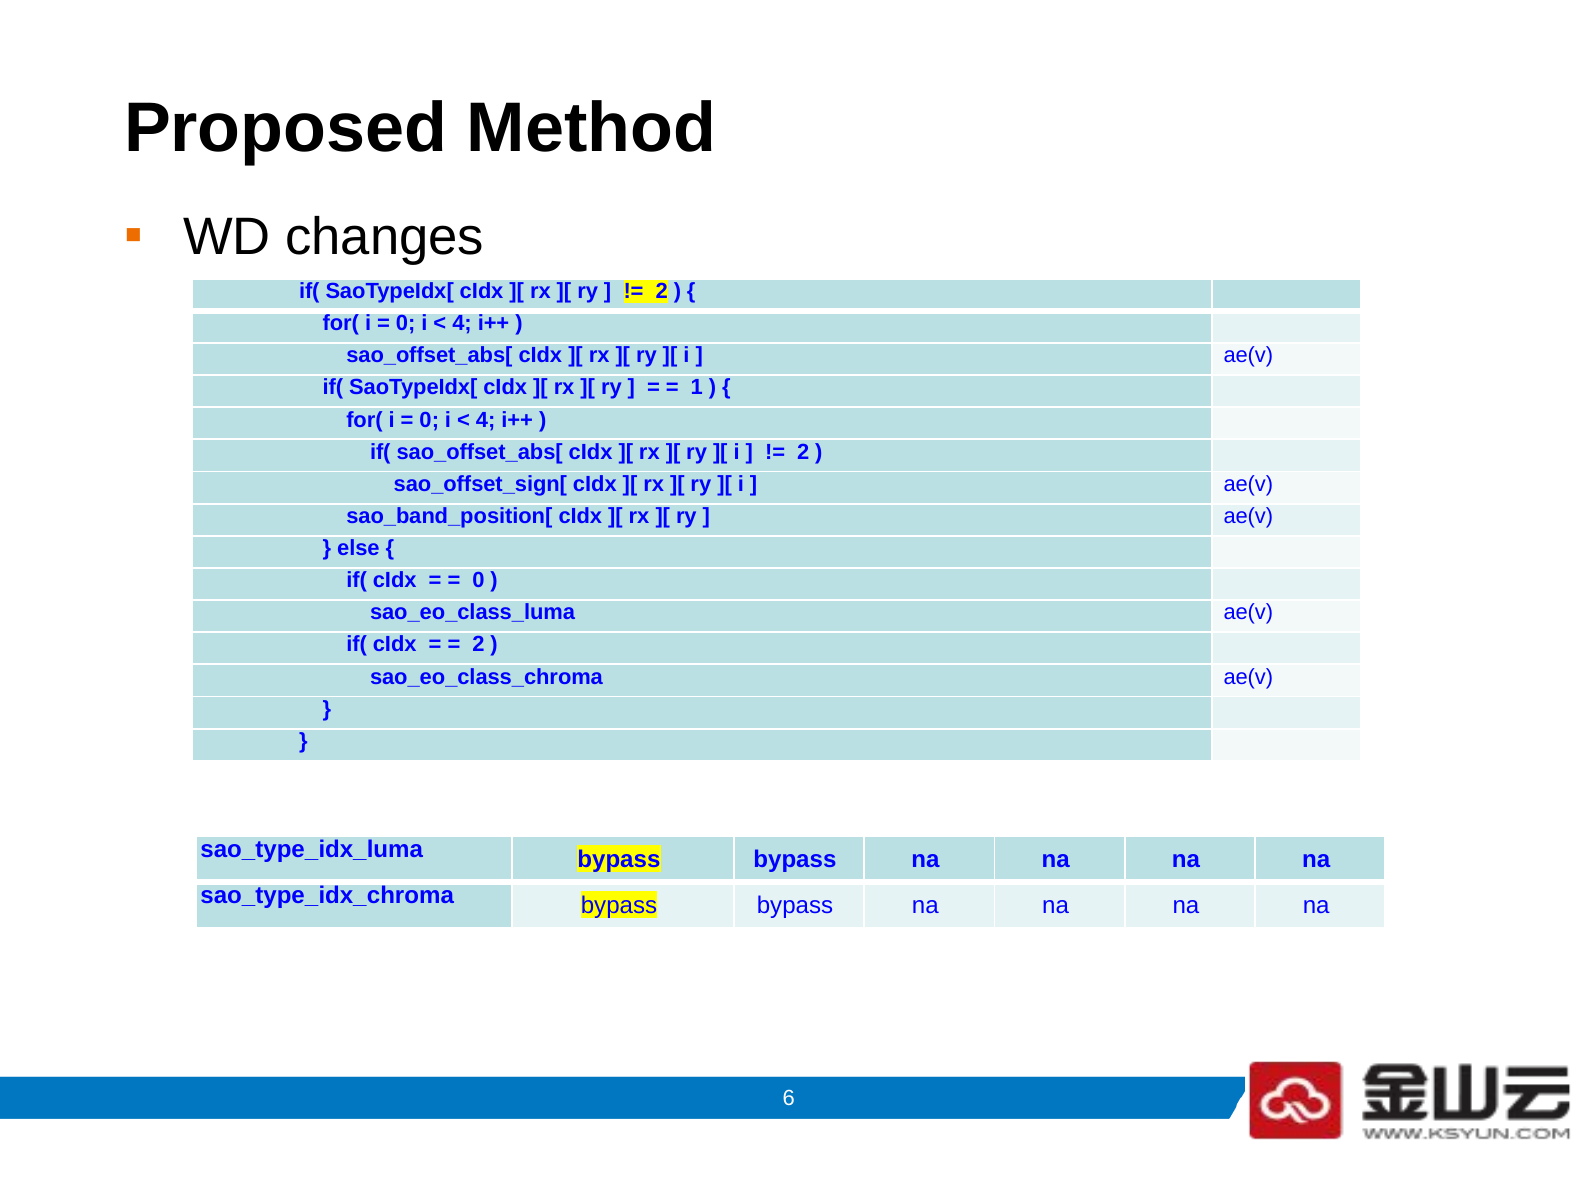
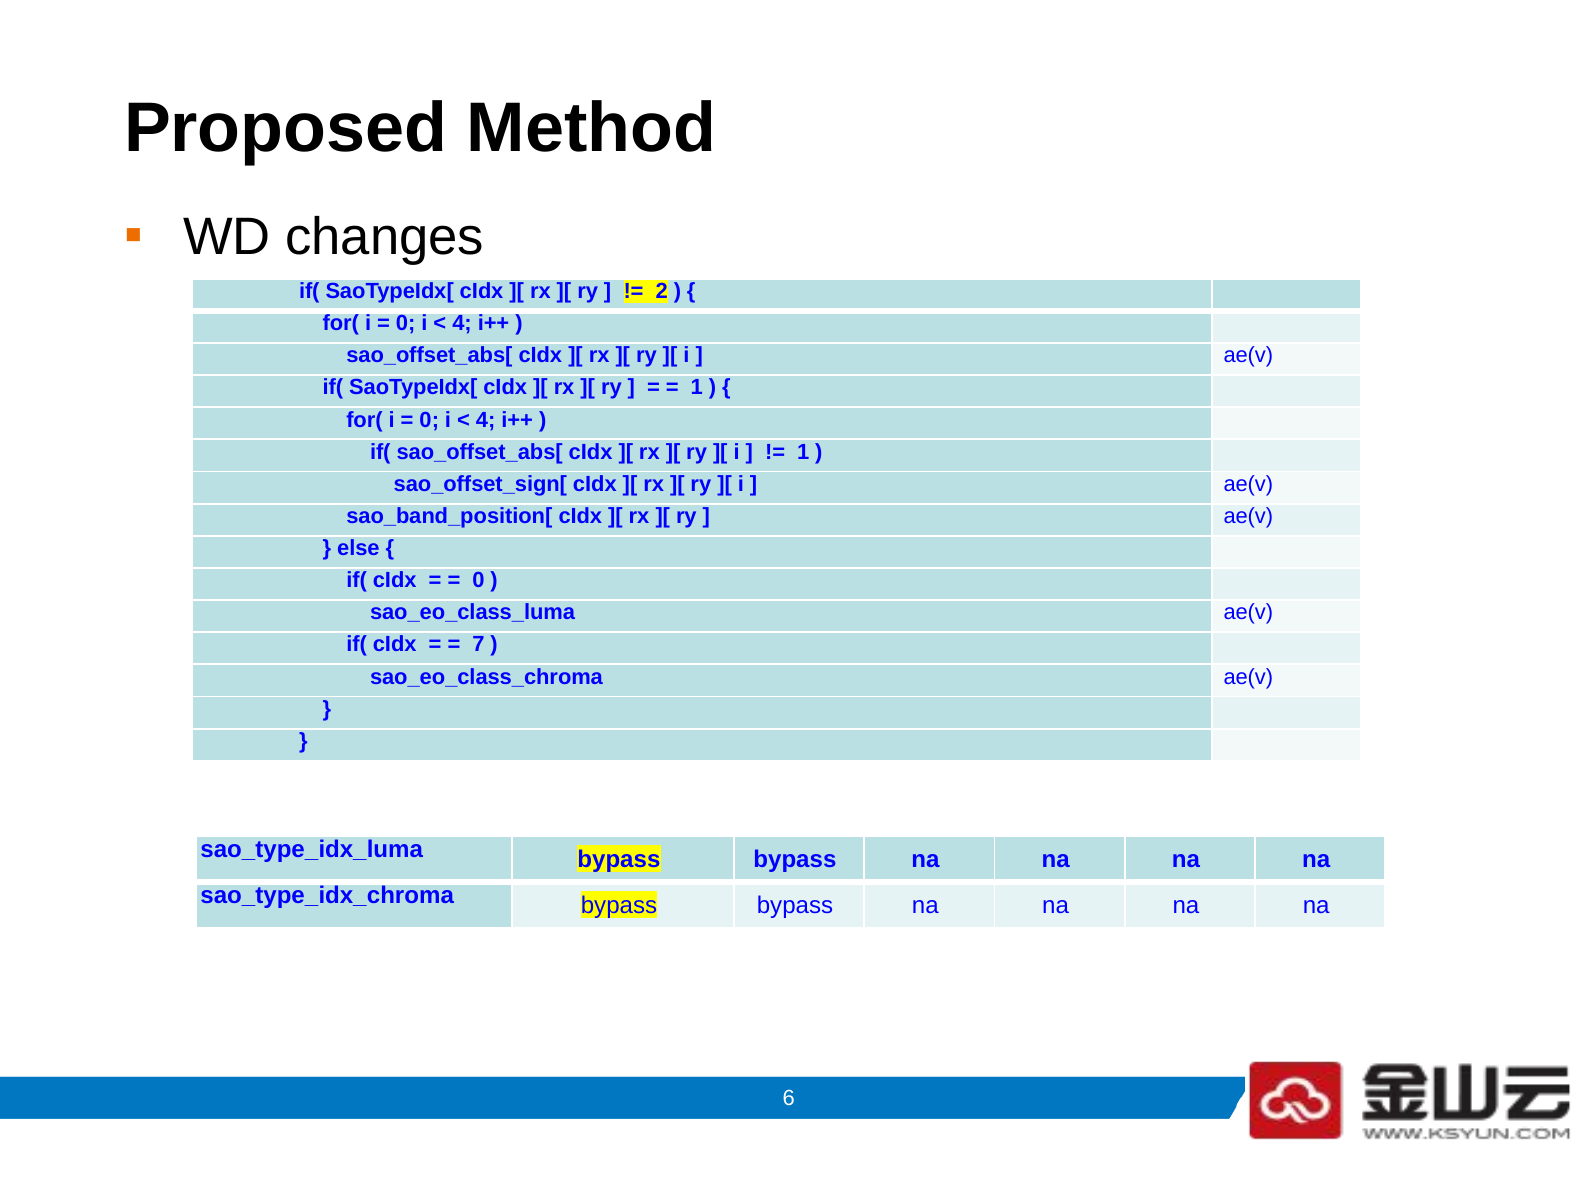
2: 2 -> 1 (803, 452)
2: 2 -> 7 (478, 644)
